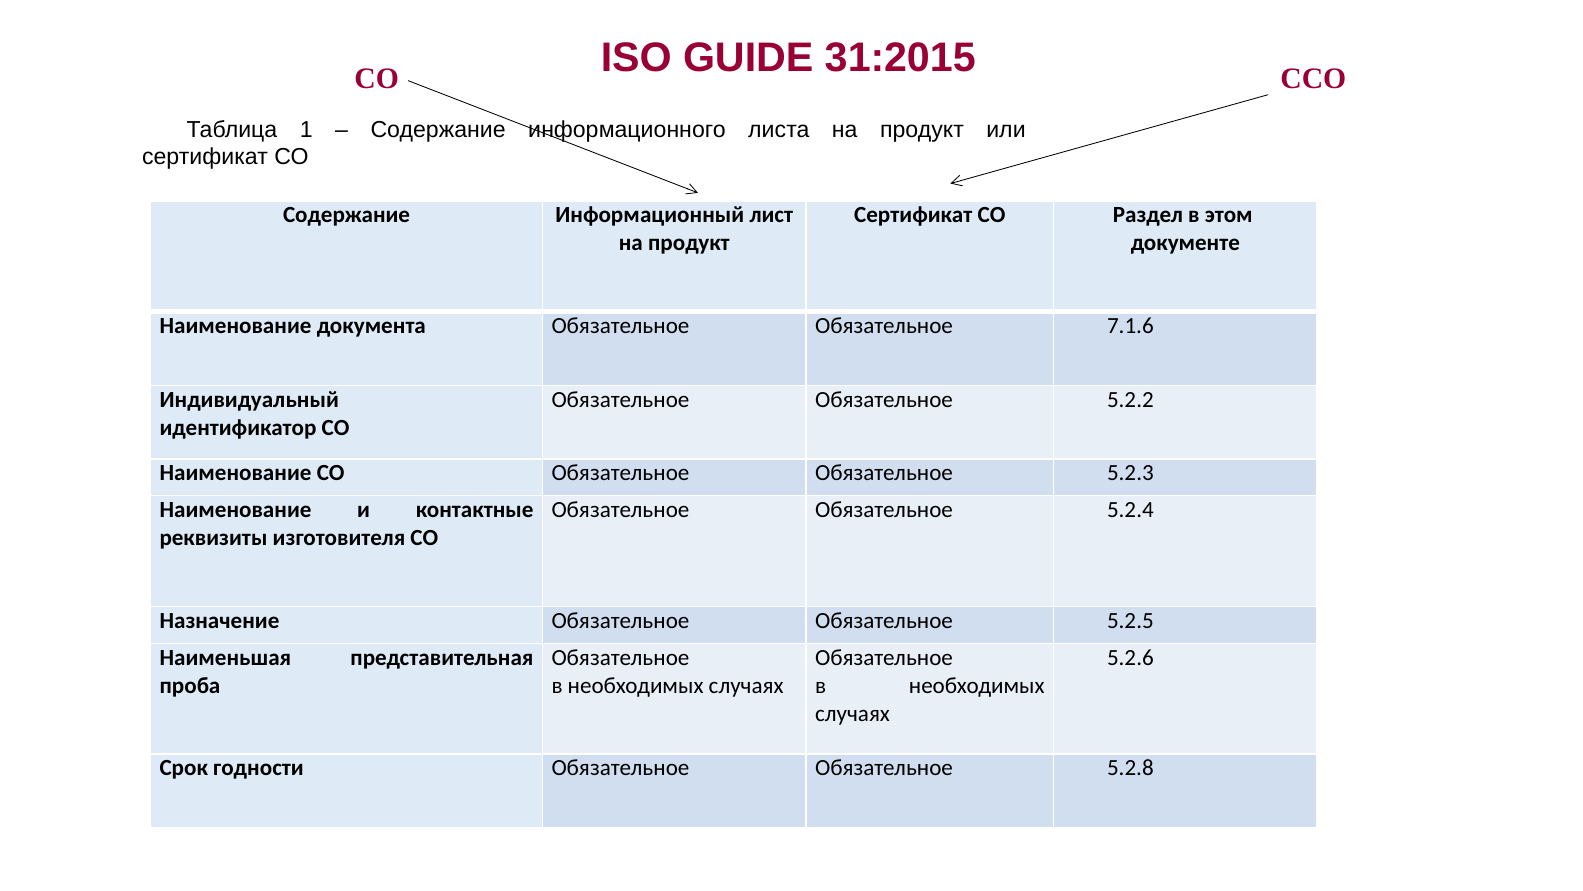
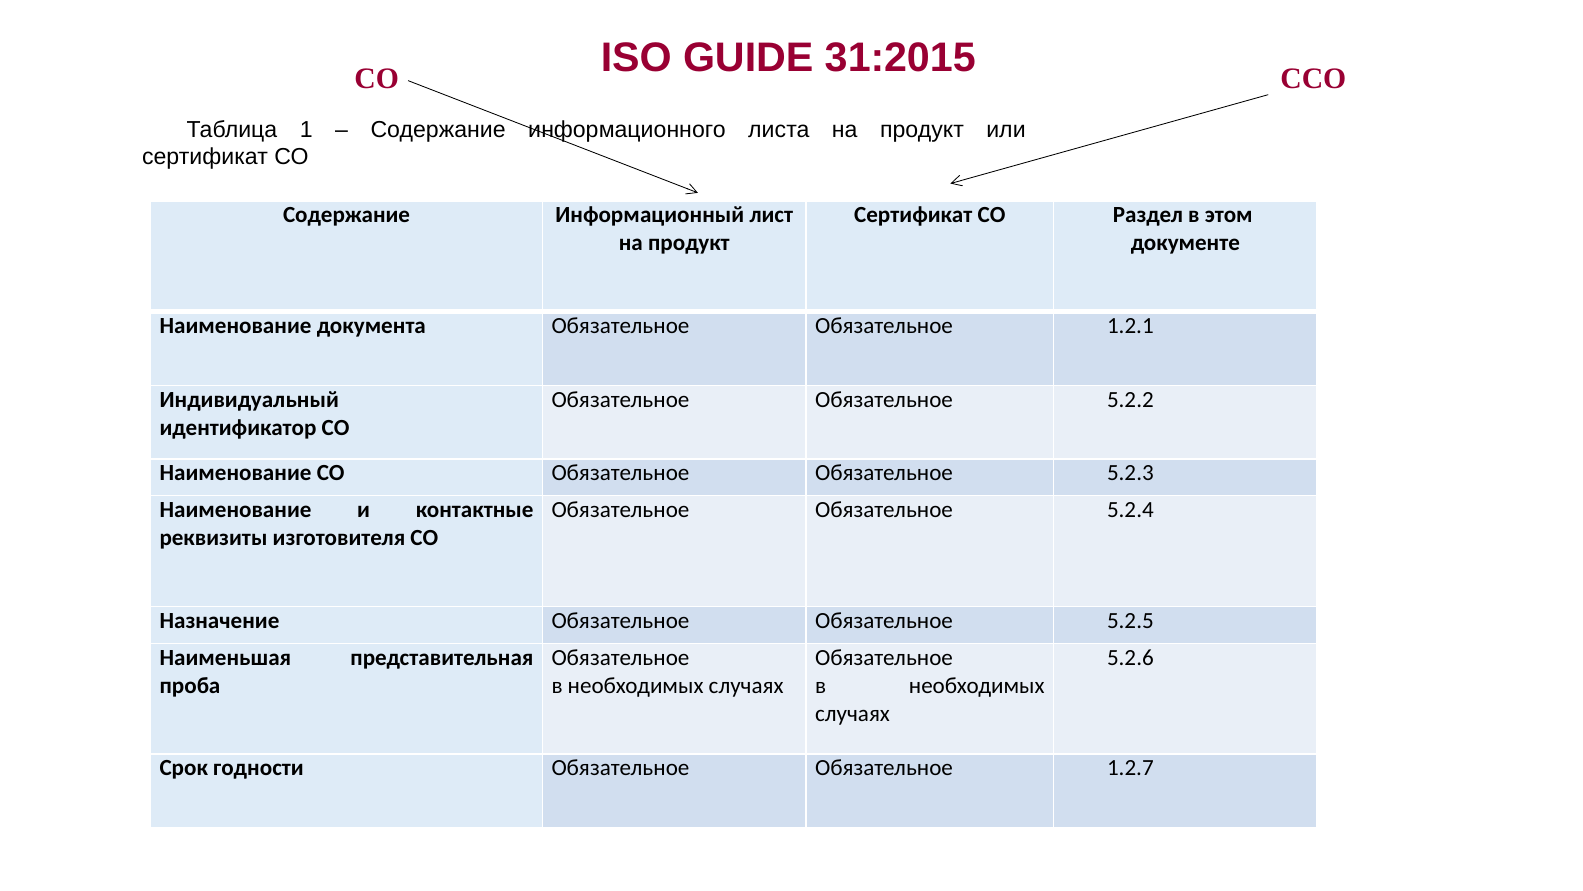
7.1.6: 7.1.6 -> 1.2.1 (1130, 326)
5.2.8: 5.2.8 -> 1.2.7 (1130, 768)
